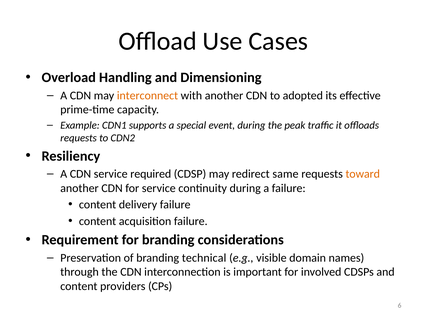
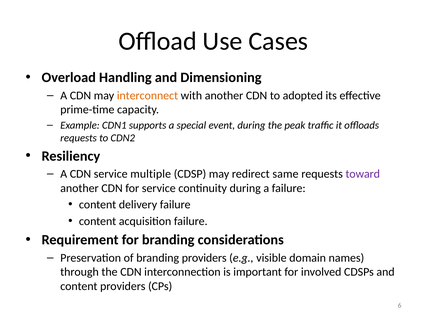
required: required -> multiple (151, 174)
toward colour: orange -> purple (363, 174)
branding technical: technical -> providers (204, 258)
